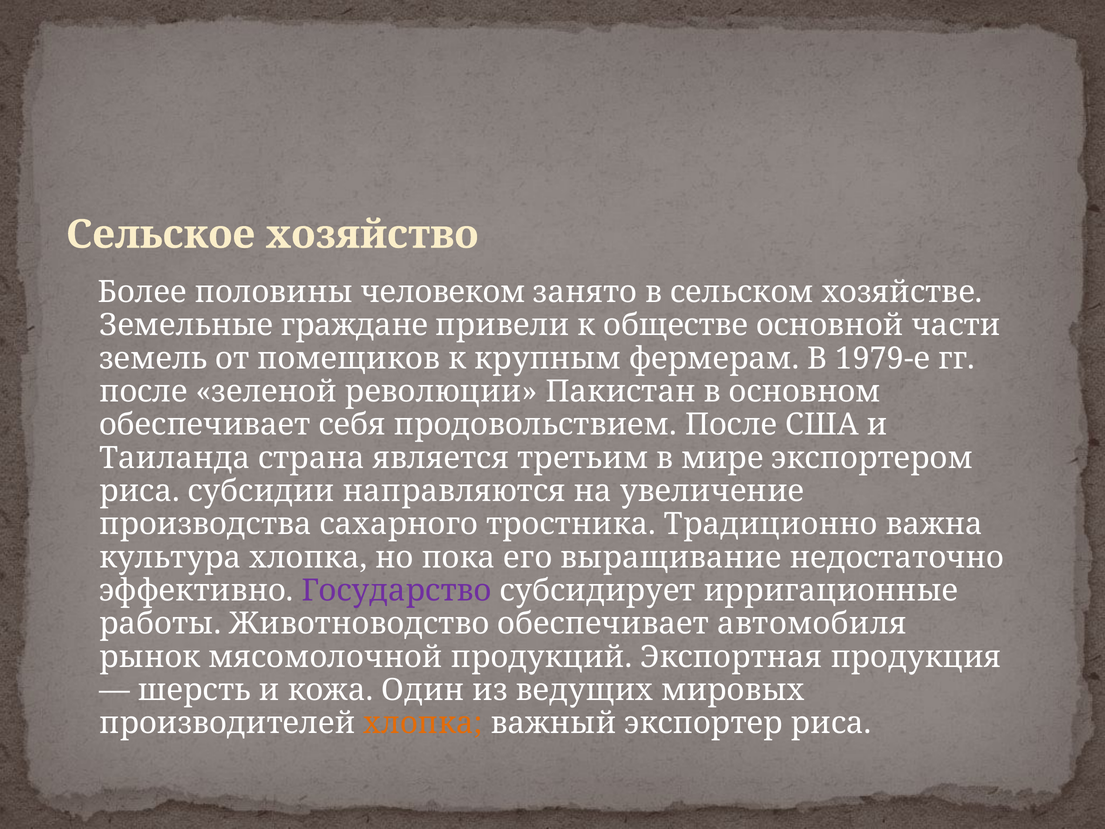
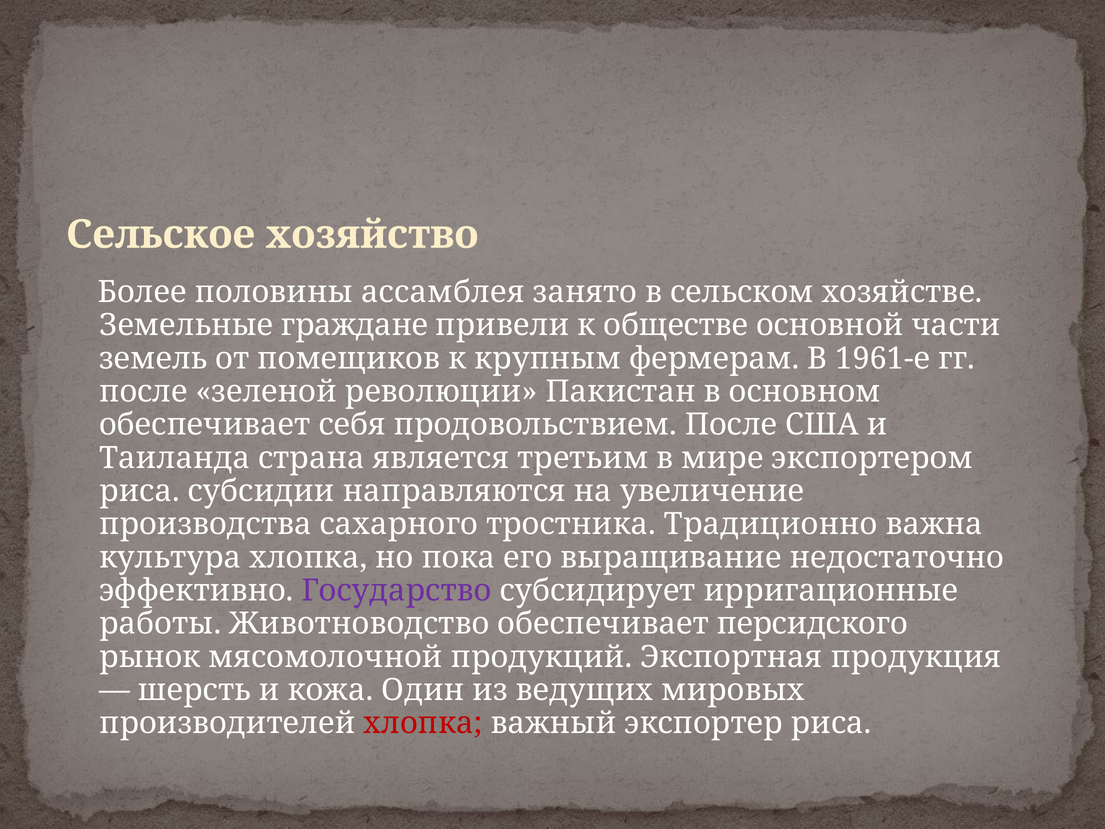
человеком: человеком -> ассамблея (443, 292)
1979-е: 1979-е -> 1961-е (883, 358)
автомобиля: автомобиля -> персидского (812, 624)
хлопка colour: orange -> red (423, 723)
